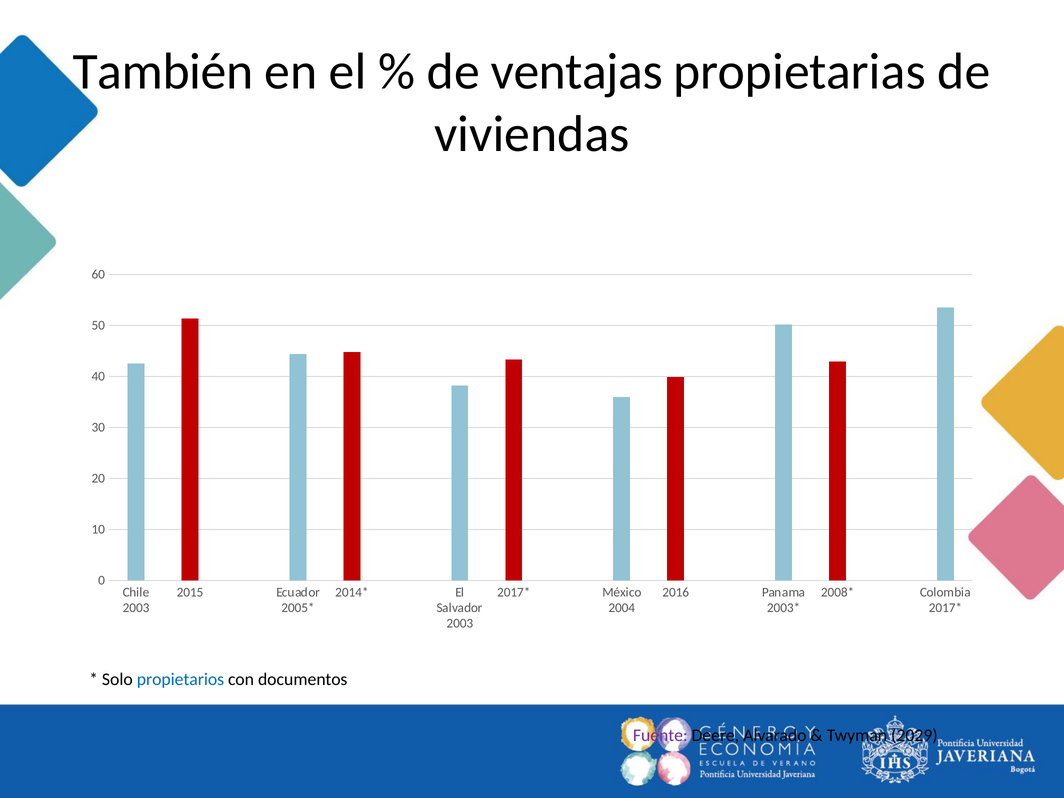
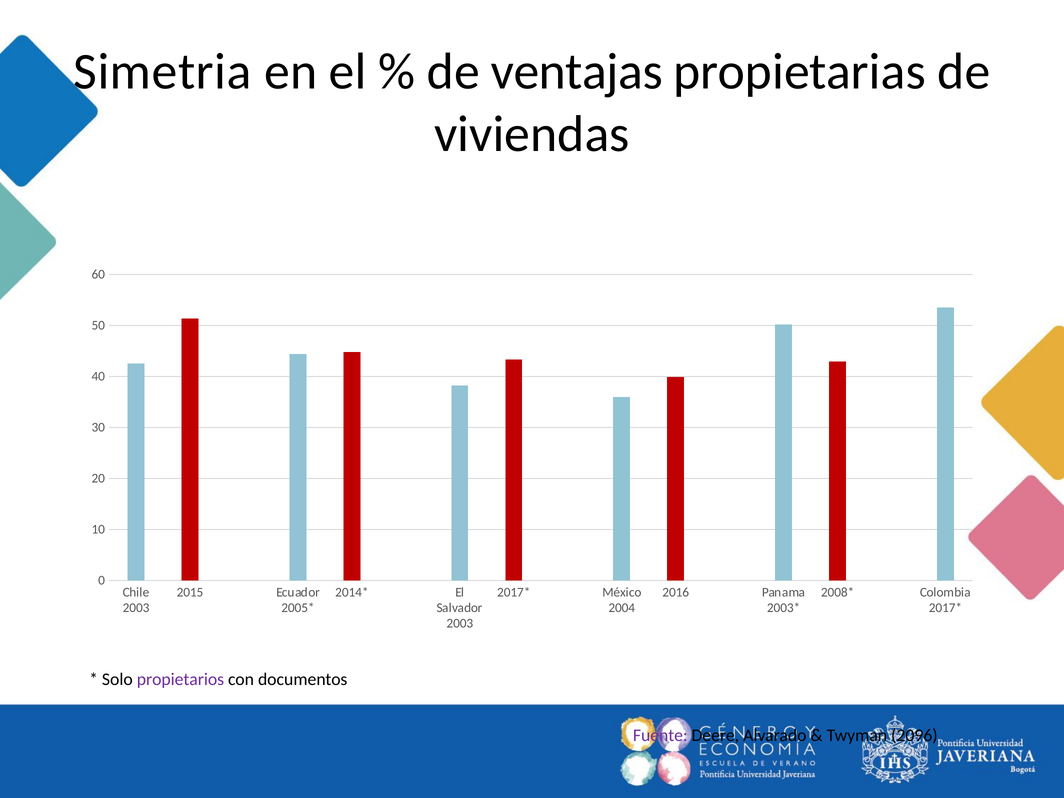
También: También -> Simetria (162, 72)
propietarios colour: blue -> purple (180, 679)
2029: 2029 -> 2096 (914, 735)
